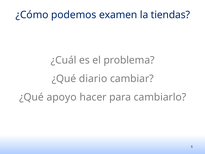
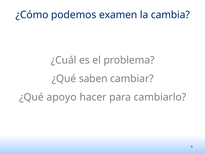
tiendas: tiendas -> cambia (170, 15)
diario: diario -> saben (93, 79)
